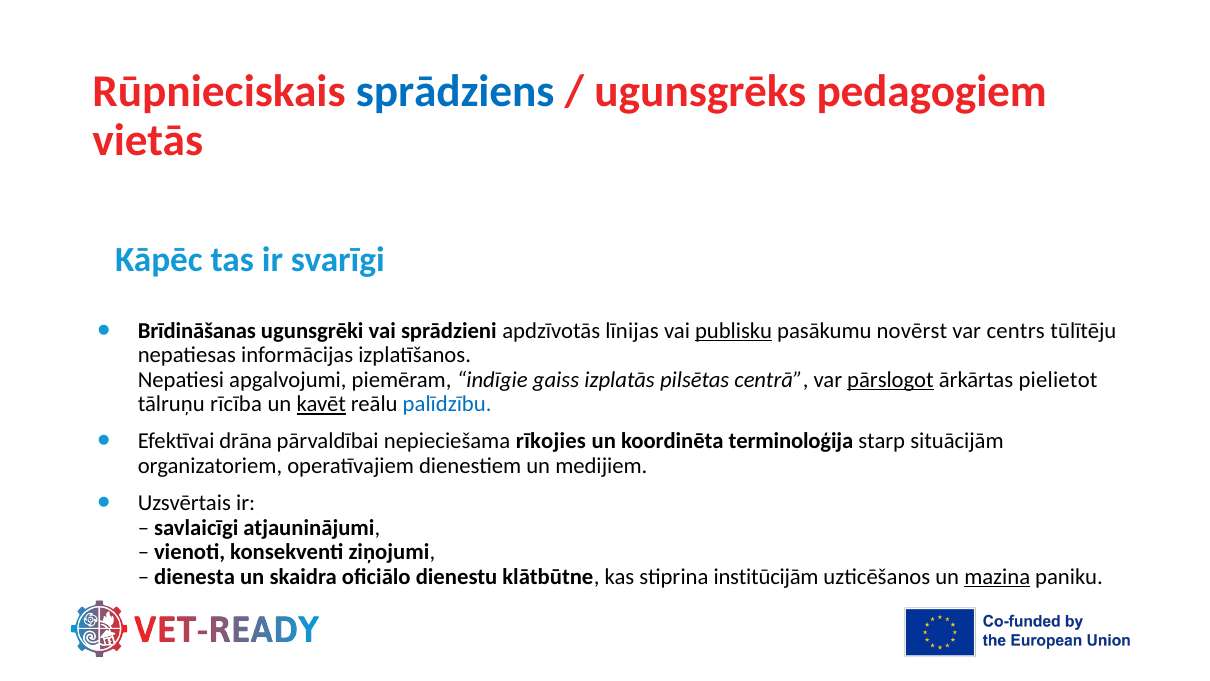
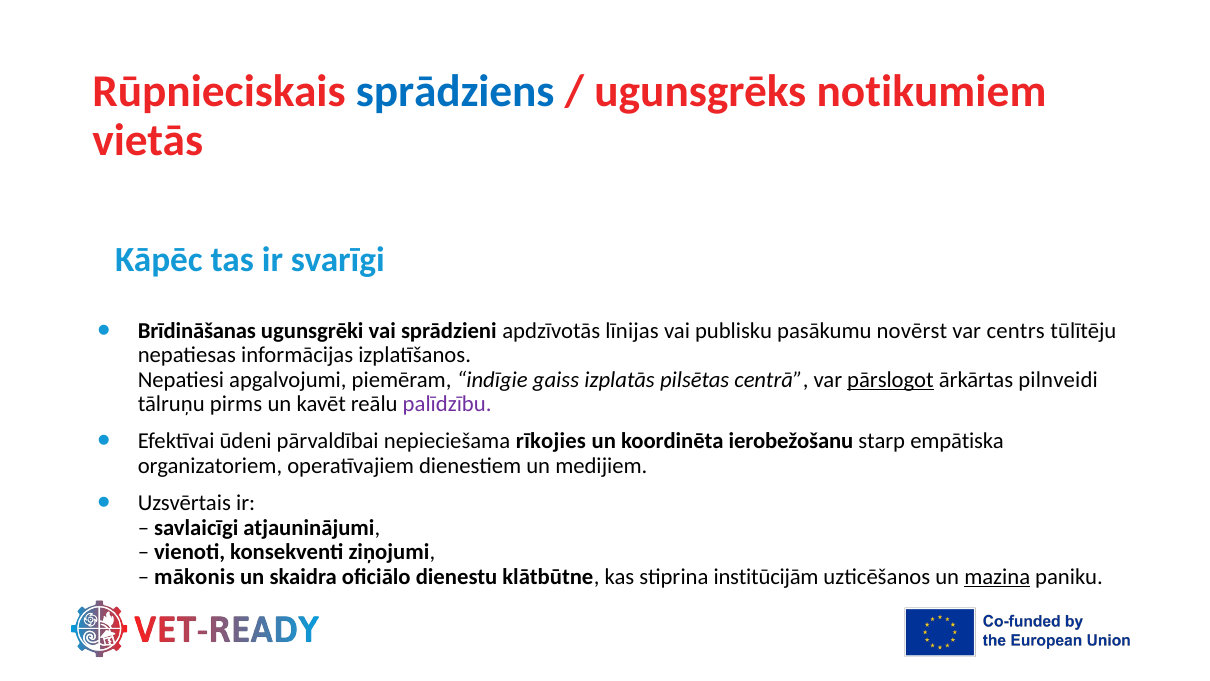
pedagogiem: pedagogiem -> notikumiem (931, 91)
publisku underline: present -> none (734, 330)
pielietot: pielietot -> pilnveidi (1058, 380)
rīcība: rīcība -> pirms (236, 404)
kavēt underline: present -> none (321, 404)
palīdzību colour: blue -> purple (447, 404)
drāna: drāna -> ūdeni (246, 441)
terminoloģija: terminoloģija -> ierobežošanu (791, 441)
situācijām: situācijām -> empātiska (957, 441)
dienesta: dienesta -> mākonis (194, 576)
